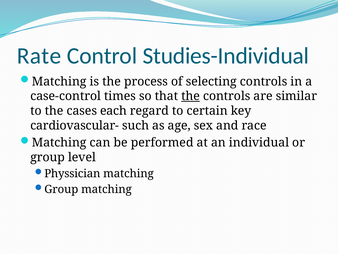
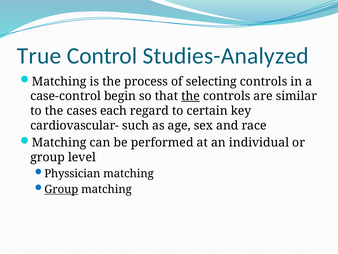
Rate: Rate -> True (39, 56)
Studies-Individual: Studies-Individual -> Studies-Analyzed (226, 56)
times: times -> begin (120, 96)
Group underline: none -> present (61, 189)
